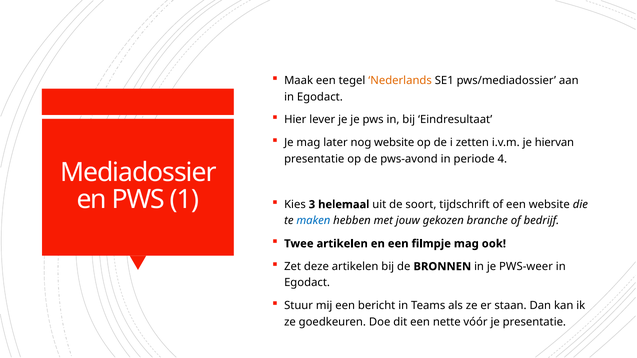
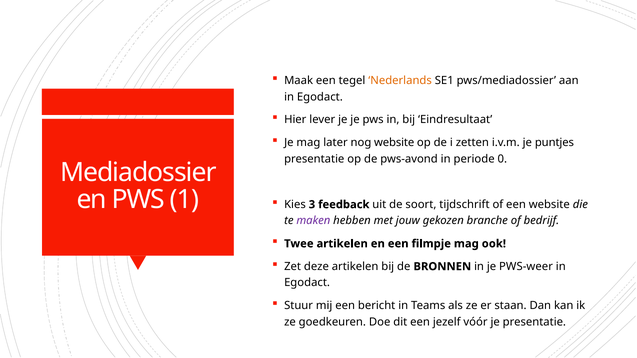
hiervan: hiervan -> puntjes (554, 143)
4: 4 -> 0 (502, 159)
helemaal: helemaal -> feedback (344, 205)
maken colour: blue -> purple (313, 221)
nette: nette -> jezelf (447, 322)
